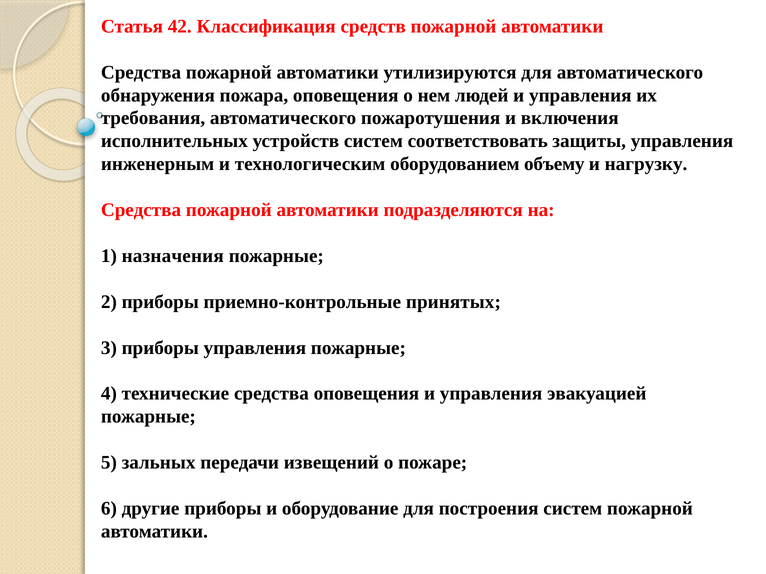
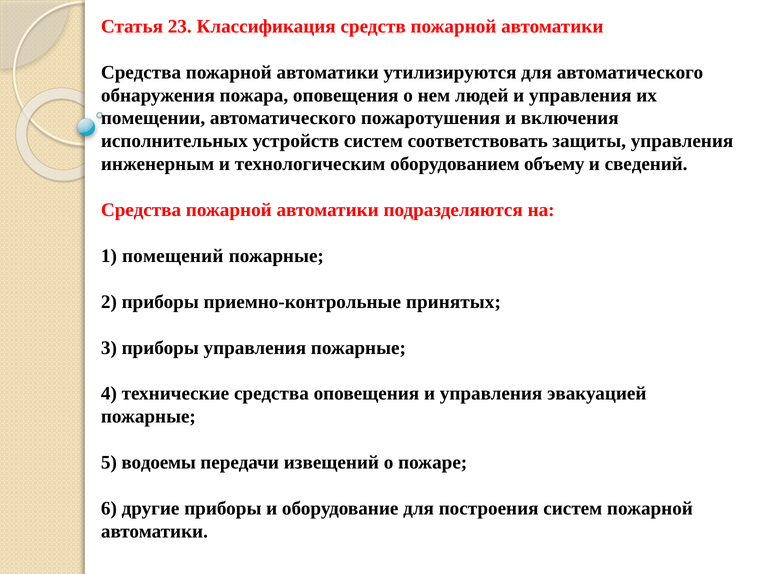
42: 42 -> 23 (180, 26)
требования: требования -> помещении (153, 118)
нагрузку: нагрузку -> сведений (646, 164)
назначения: назначения -> помещений (173, 256)
зальных: зальных -> водоемы (159, 463)
